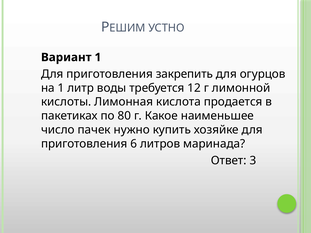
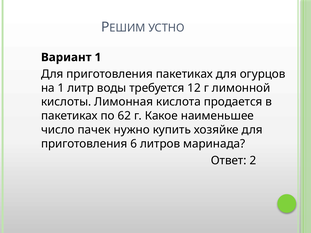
приготовления закрепить: закрепить -> пакетиках (184, 74)
80: 80 -> 62 (124, 116)
3: 3 -> 2 (253, 161)
